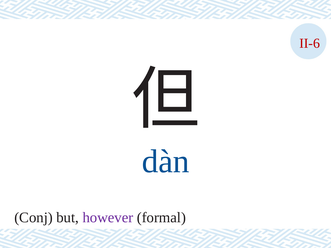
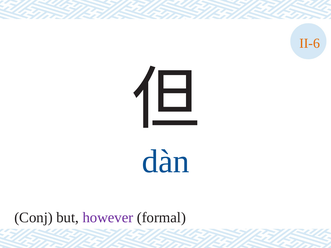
II-6 colour: red -> orange (310, 43)
